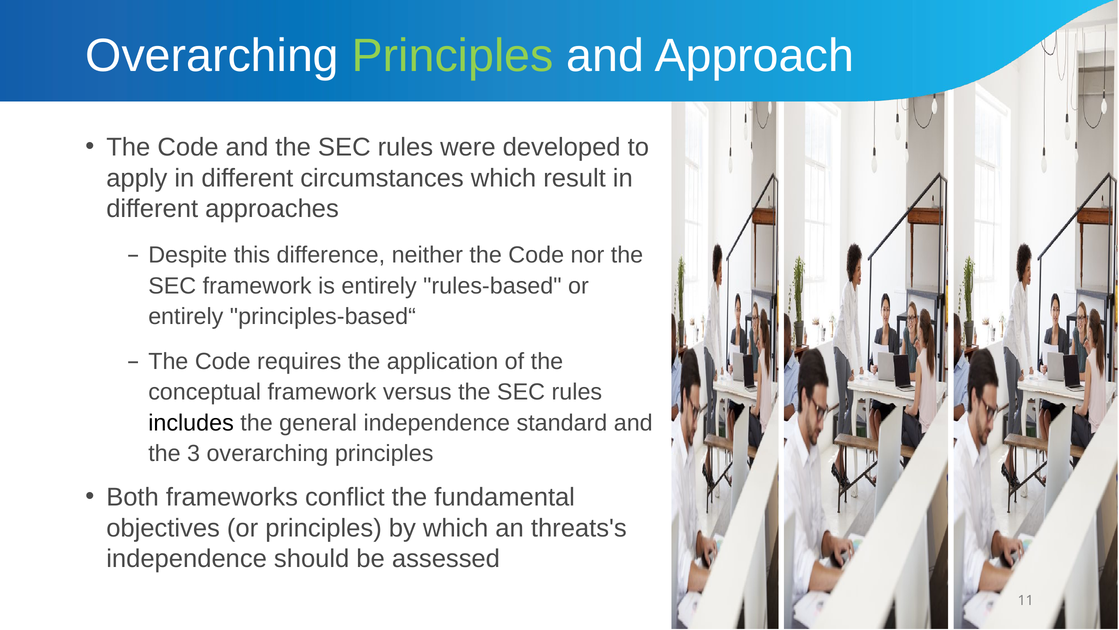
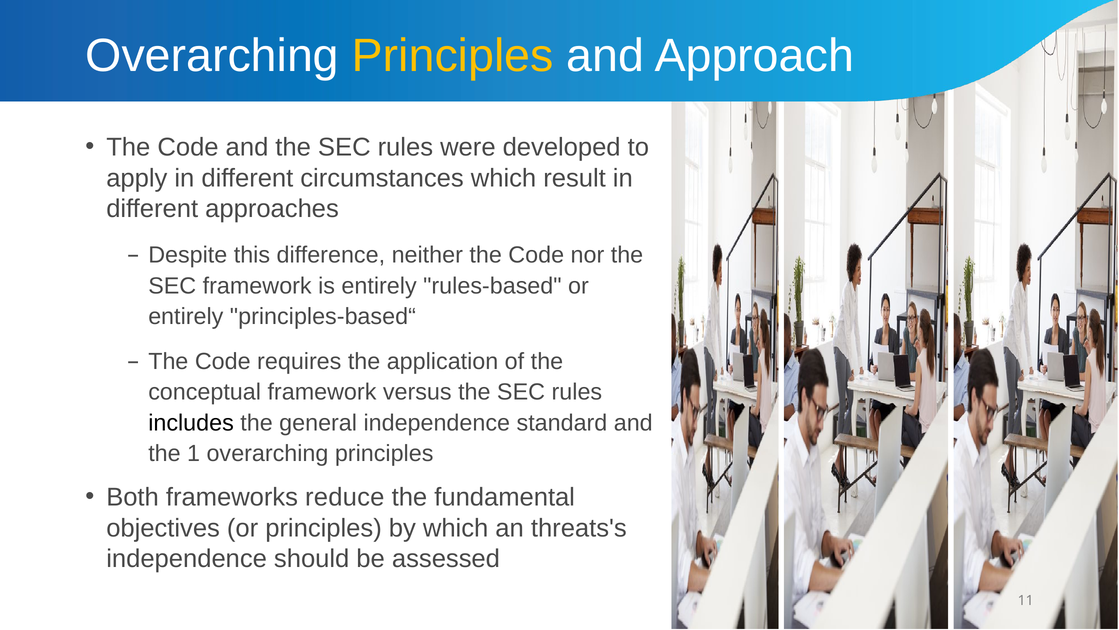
Principles colour: light green -> yellow (453, 56)
3: 3 -> 1 (194, 453)
conflict: conflict -> reduce (345, 497)
